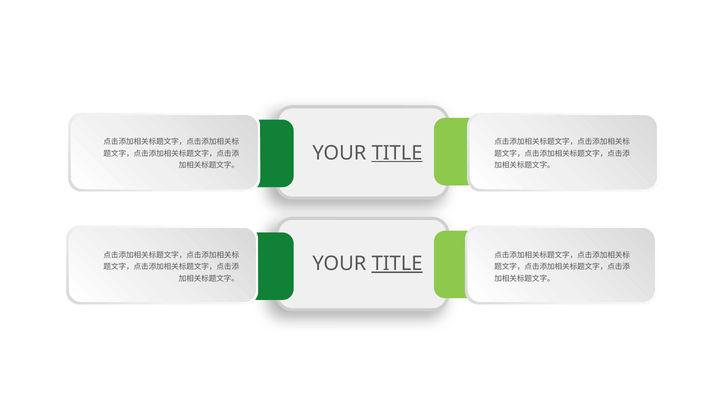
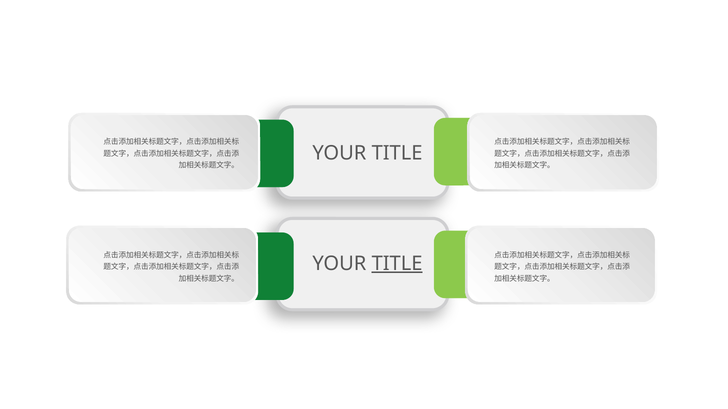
TITLE underline: present -> none (397, 153)
